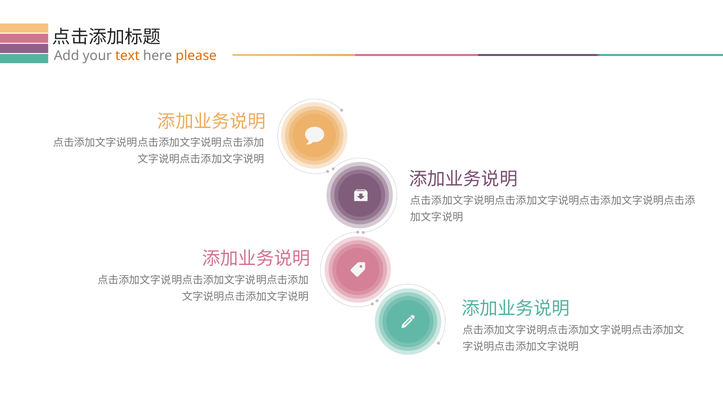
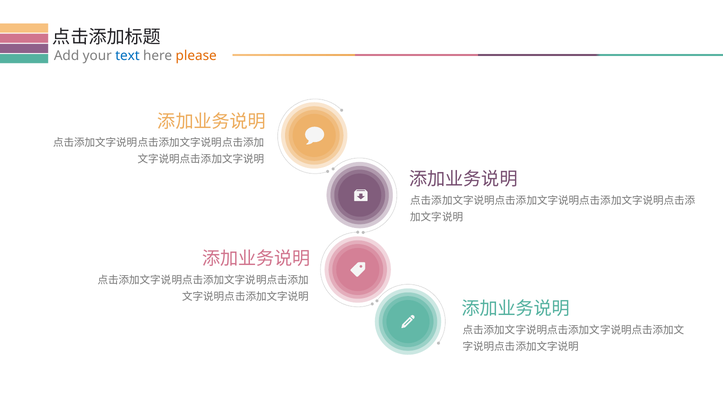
text colour: orange -> blue (127, 56)
